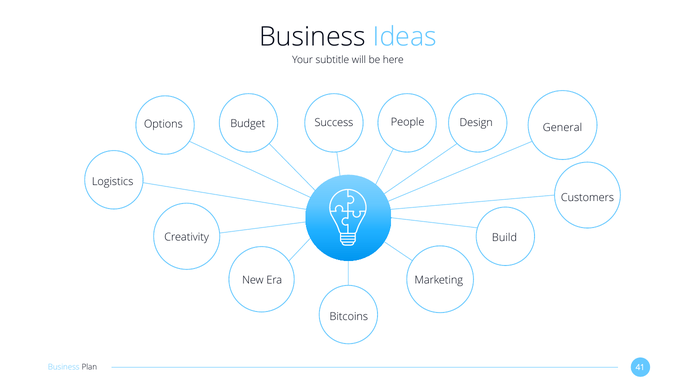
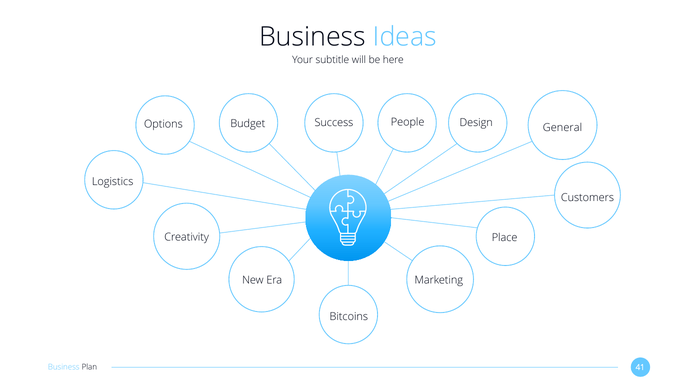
Build: Build -> Place (505, 237)
